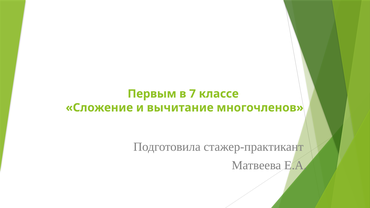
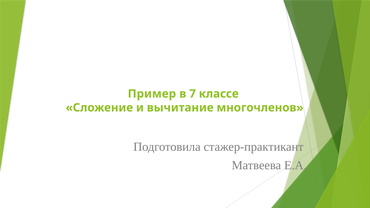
Первым: Первым -> Пример (152, 94)
